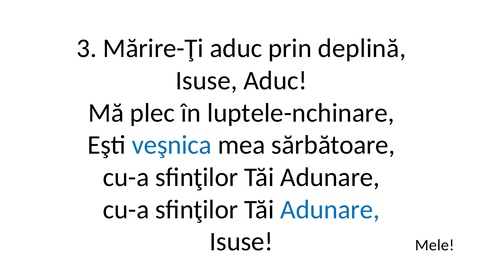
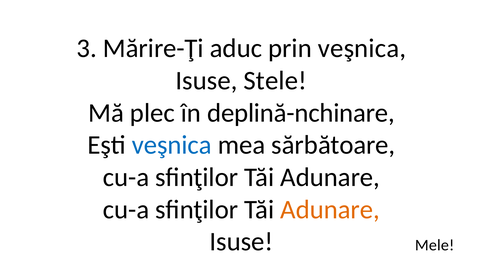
prin deplină: deplină -> veşnica (362, 48)
Isuse Aduc: Aduc -> Stele (275, 81)
luptele-nchinare: luptele-nchinare -> deplină-nchinare (301, 113)
Adunare colour: blue -> orange (330, 209)
